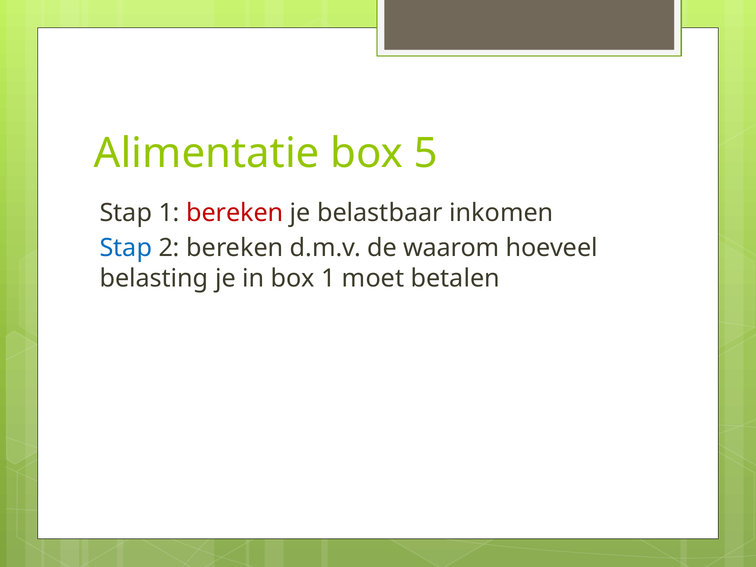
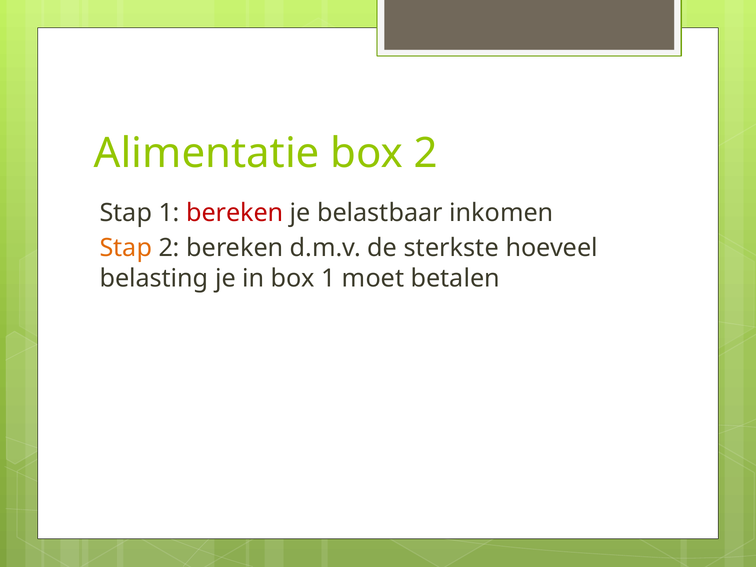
box 5: 5 -> 2 (426, 153)
Stap colour: blue -> orange (126, 248)
waarom: waarom -> sterkste (451, 248)
